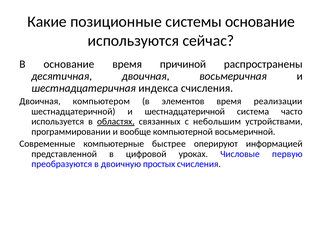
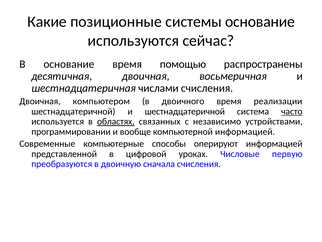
причиной: причиной -> помощью (183, 64)
индекса: индекса -> числами (158, 88)
элементов: элементов -> двоичного (183, 101)
часто underline: none -> present (292, 111)
небольшим: небольшим -> независимо (217, 121)
компьютерной восьмеричной: восьмеричной -> информацией (245, 131)
быстрее: быстрее -> способы (169, 143)
простых: простых -> сначала (159, 164)
